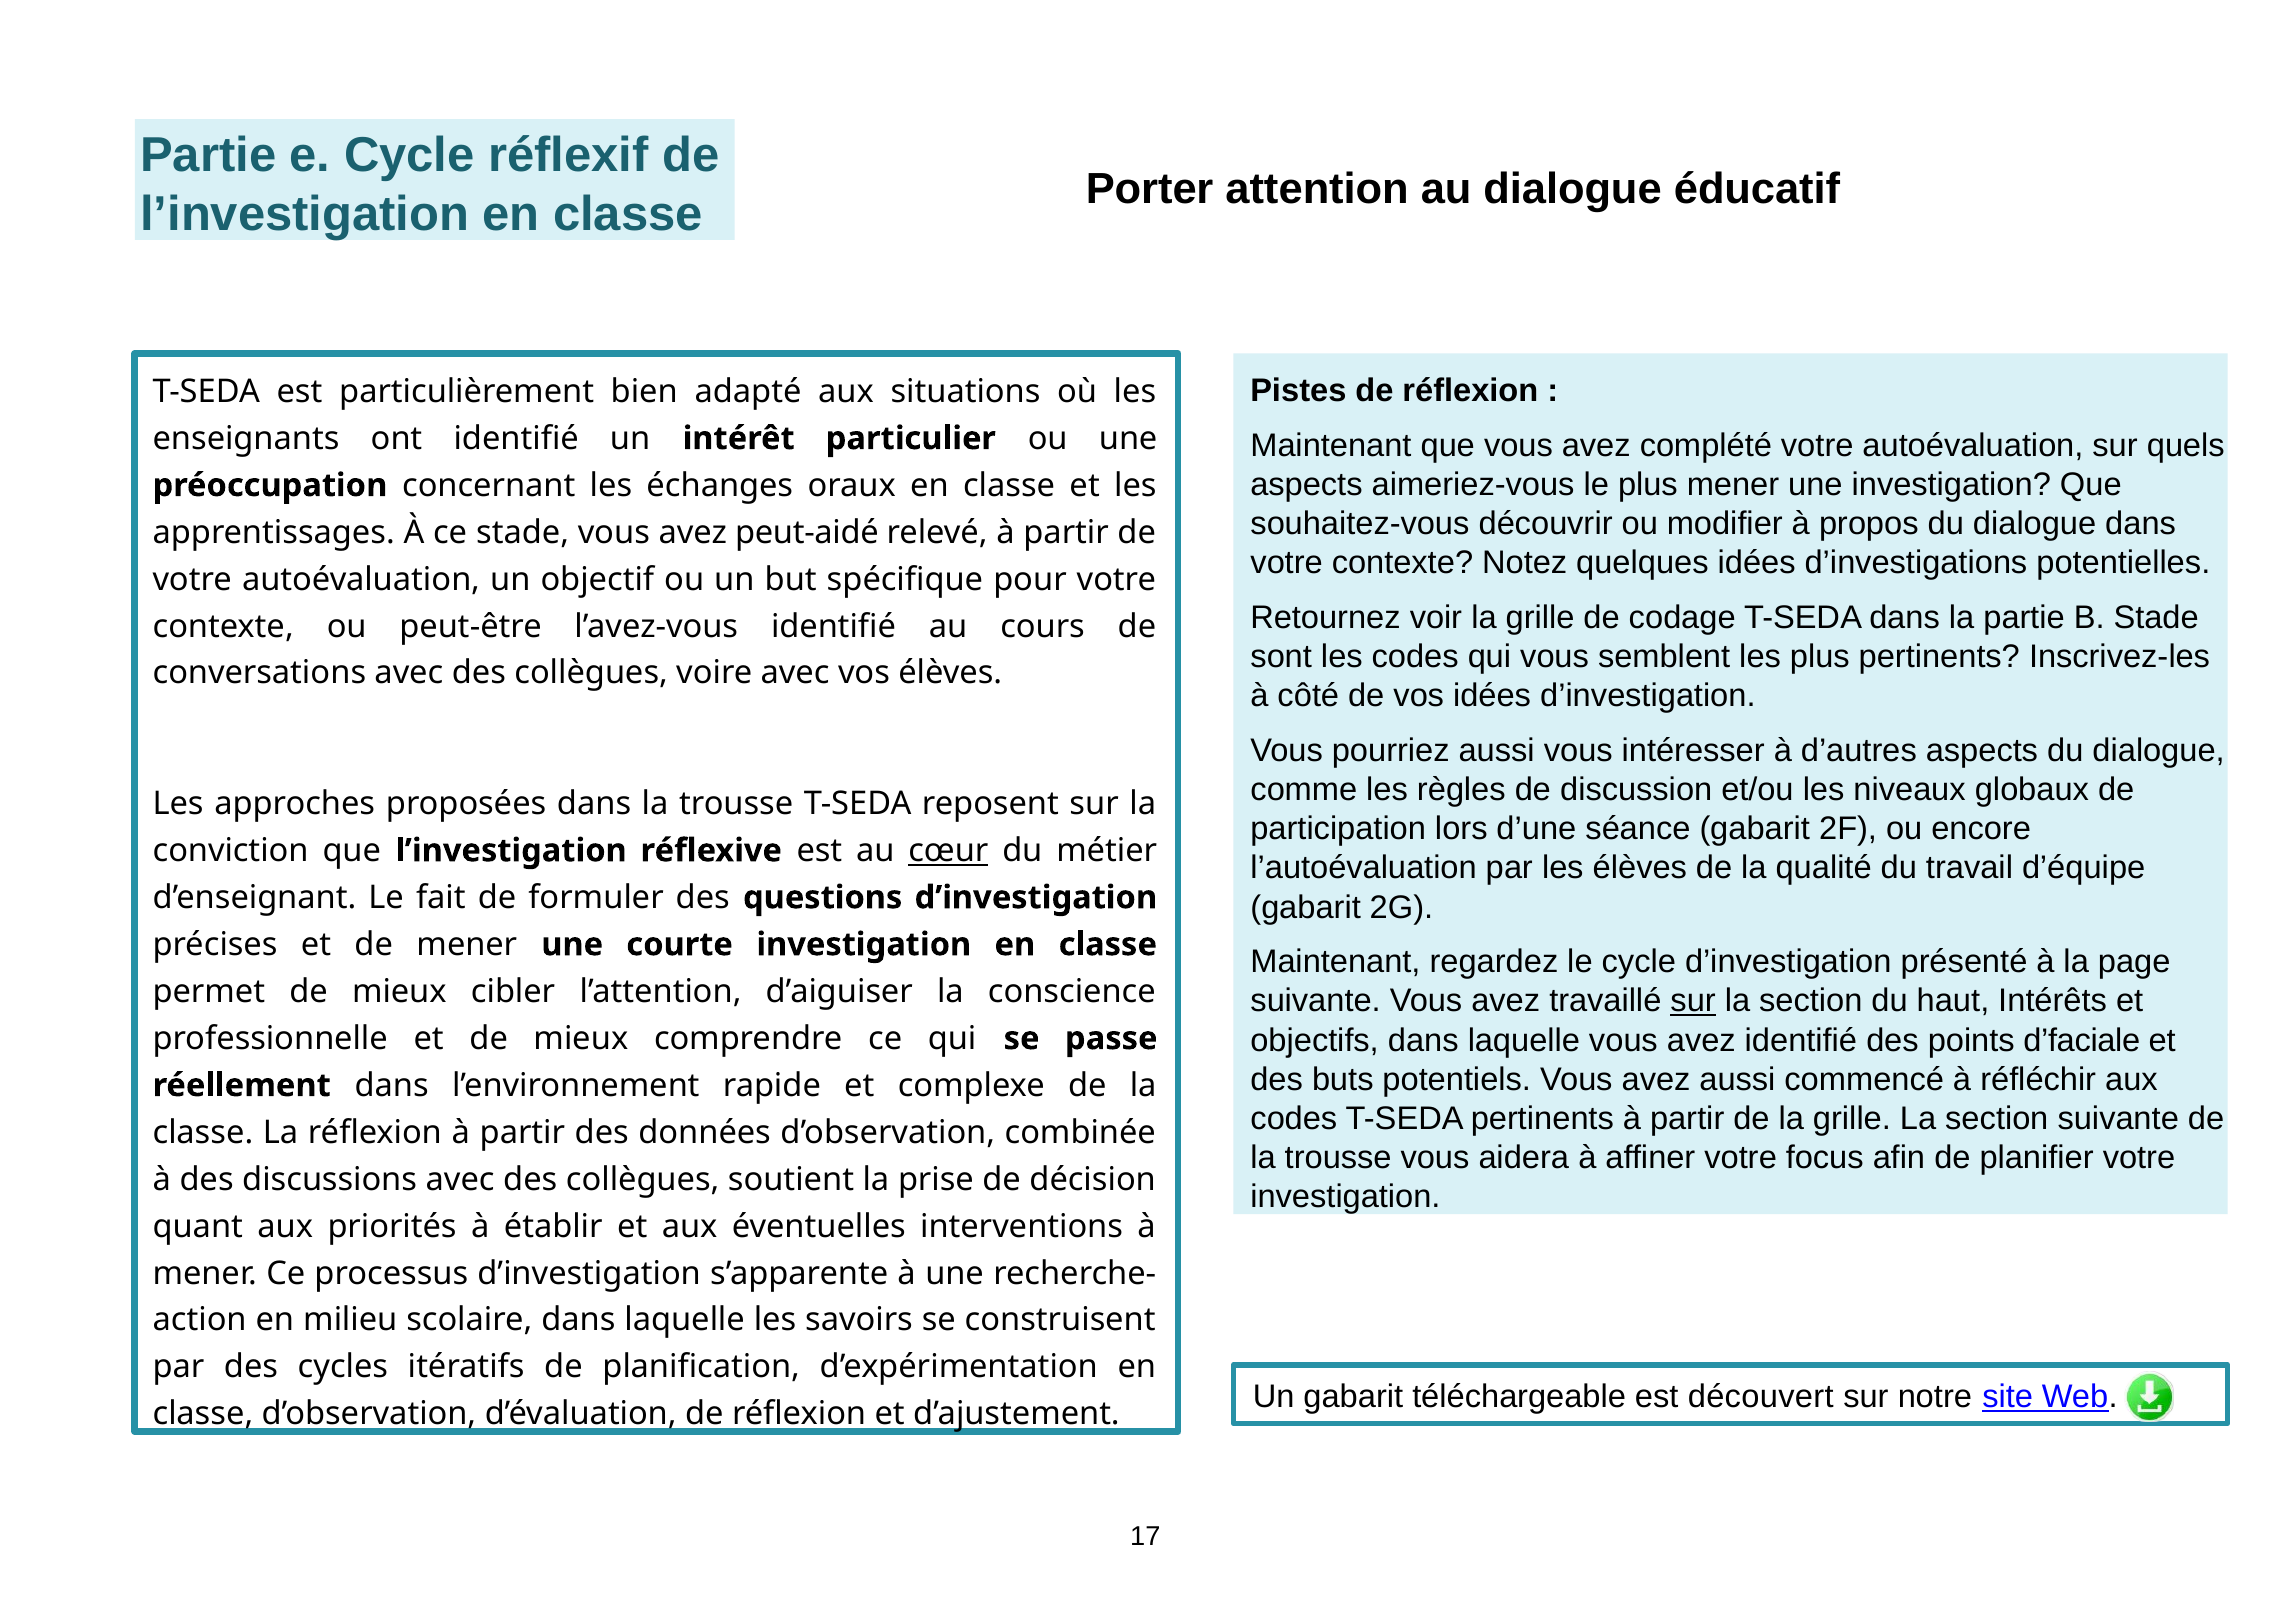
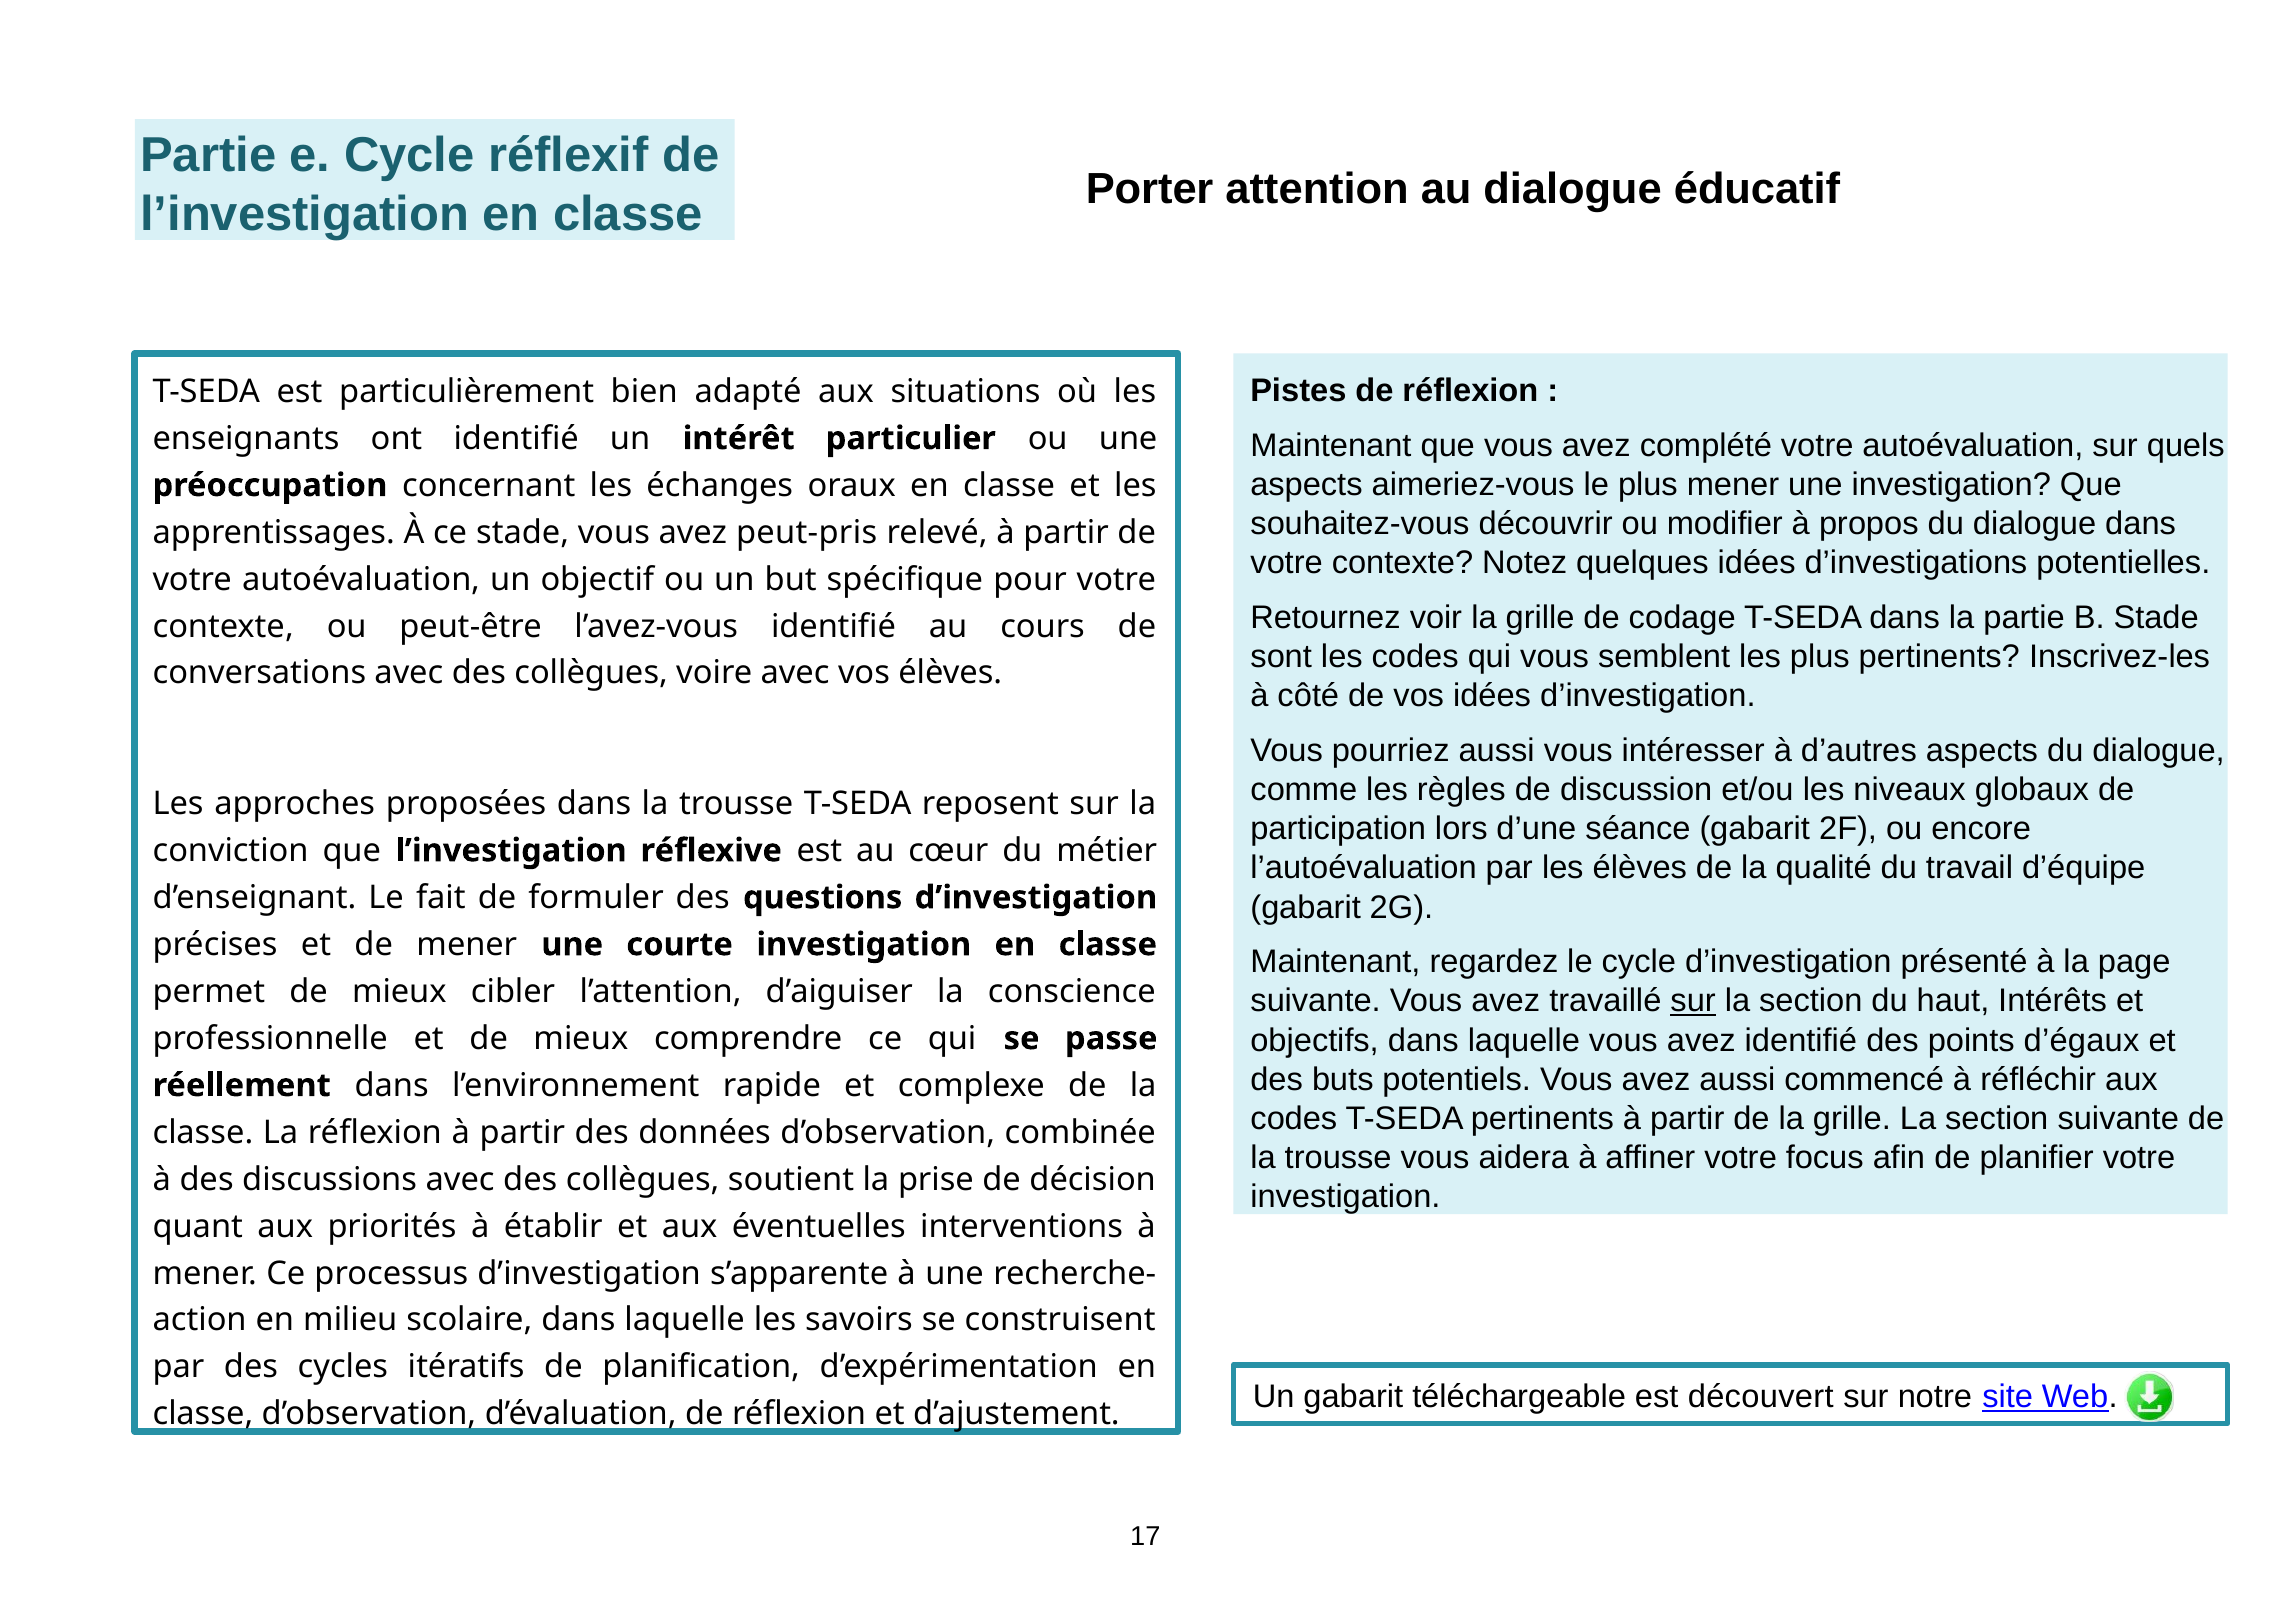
peut-aidé: peut-aidé -> peut-pris (807, 532)
cœur underline: present -> none (948, 851)
d’faciale: d’faciale -> d’égaux (2082, 1040)
